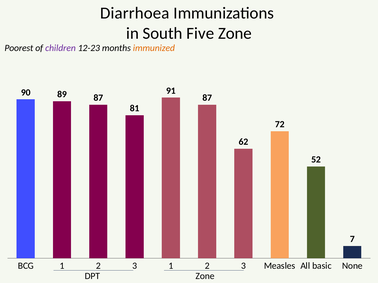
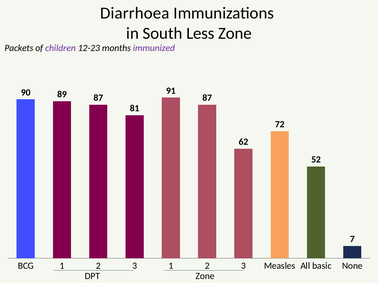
Five: Five -> Less (200, 33)
Poorest: Poorest -> Packets (19, 48)
immunized colour: orange -> purple (154, 48)
